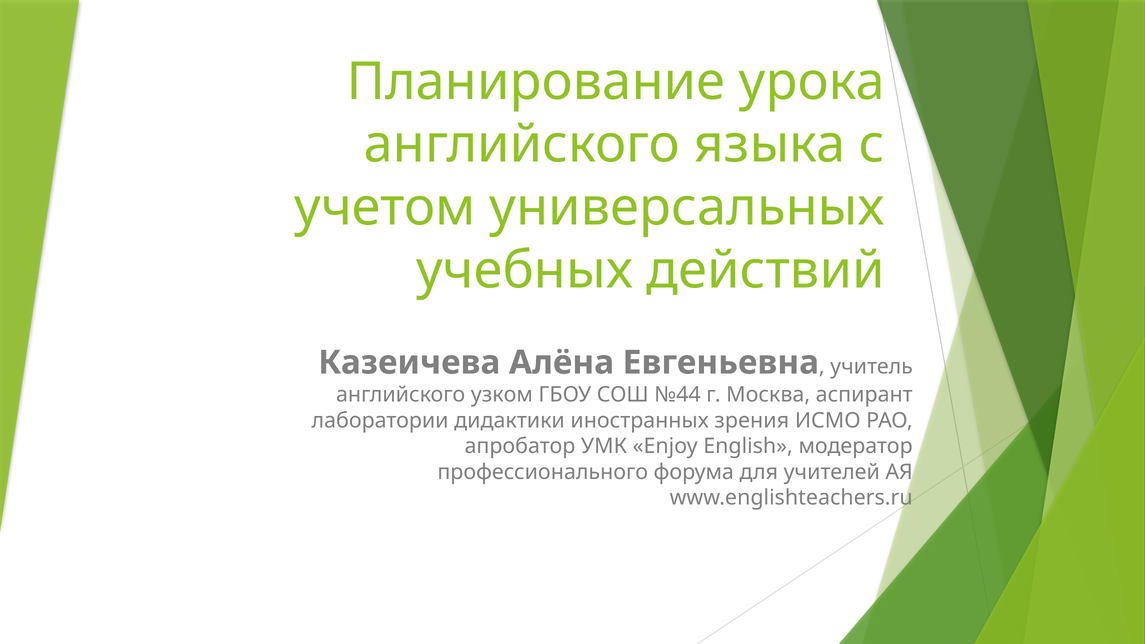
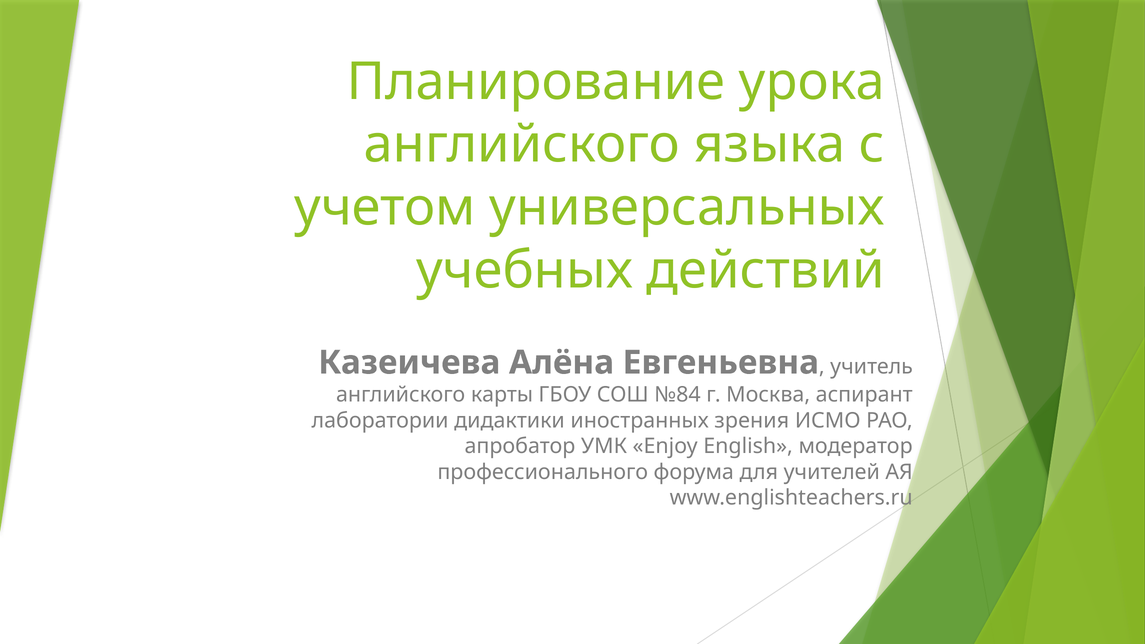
узком: узком -> карты (502, 395)
№44: №44 -> №84 (678, 395)
